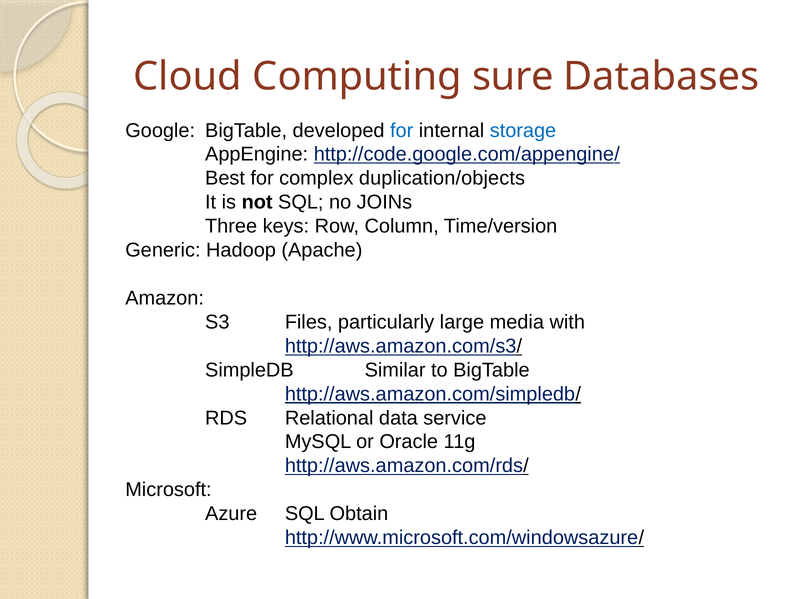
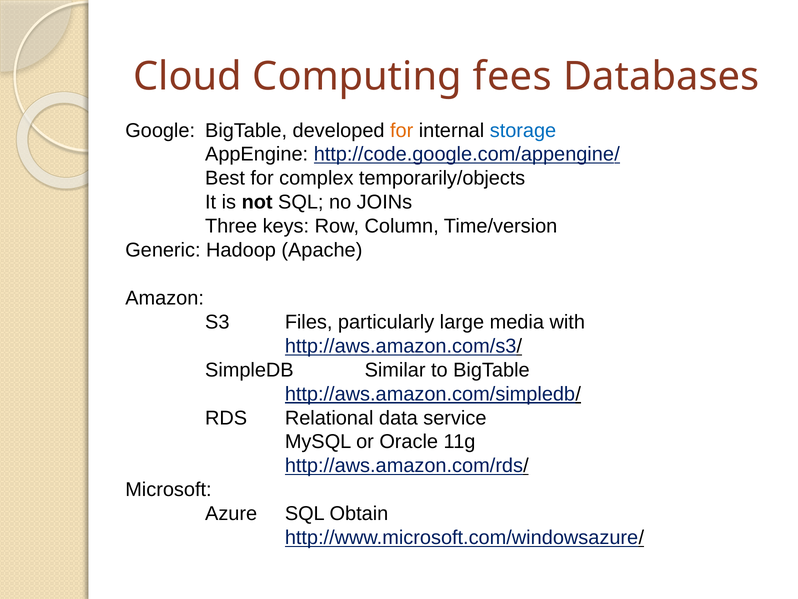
sure: sure -> fees (512, 77)
for colour: blue -> orange (402, 130)
duplication/objects: duplication/objects -> temporarily/objects (442, 178)
